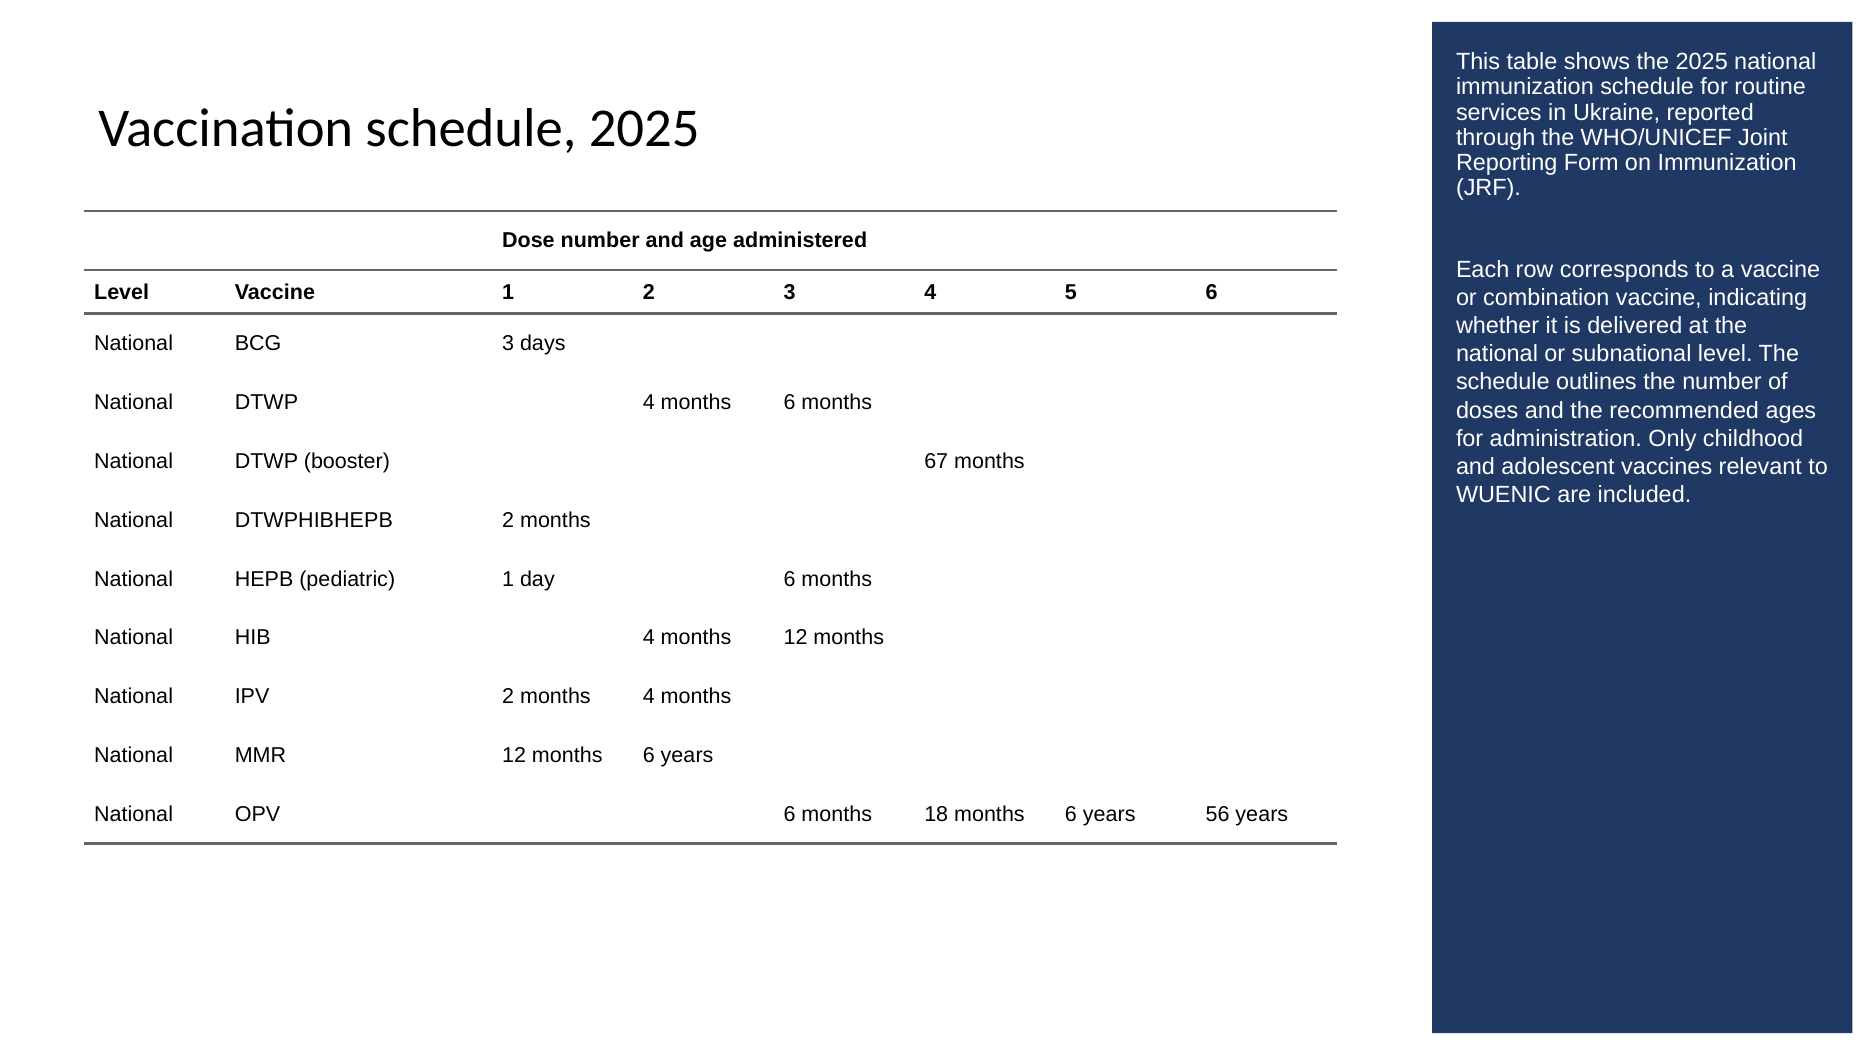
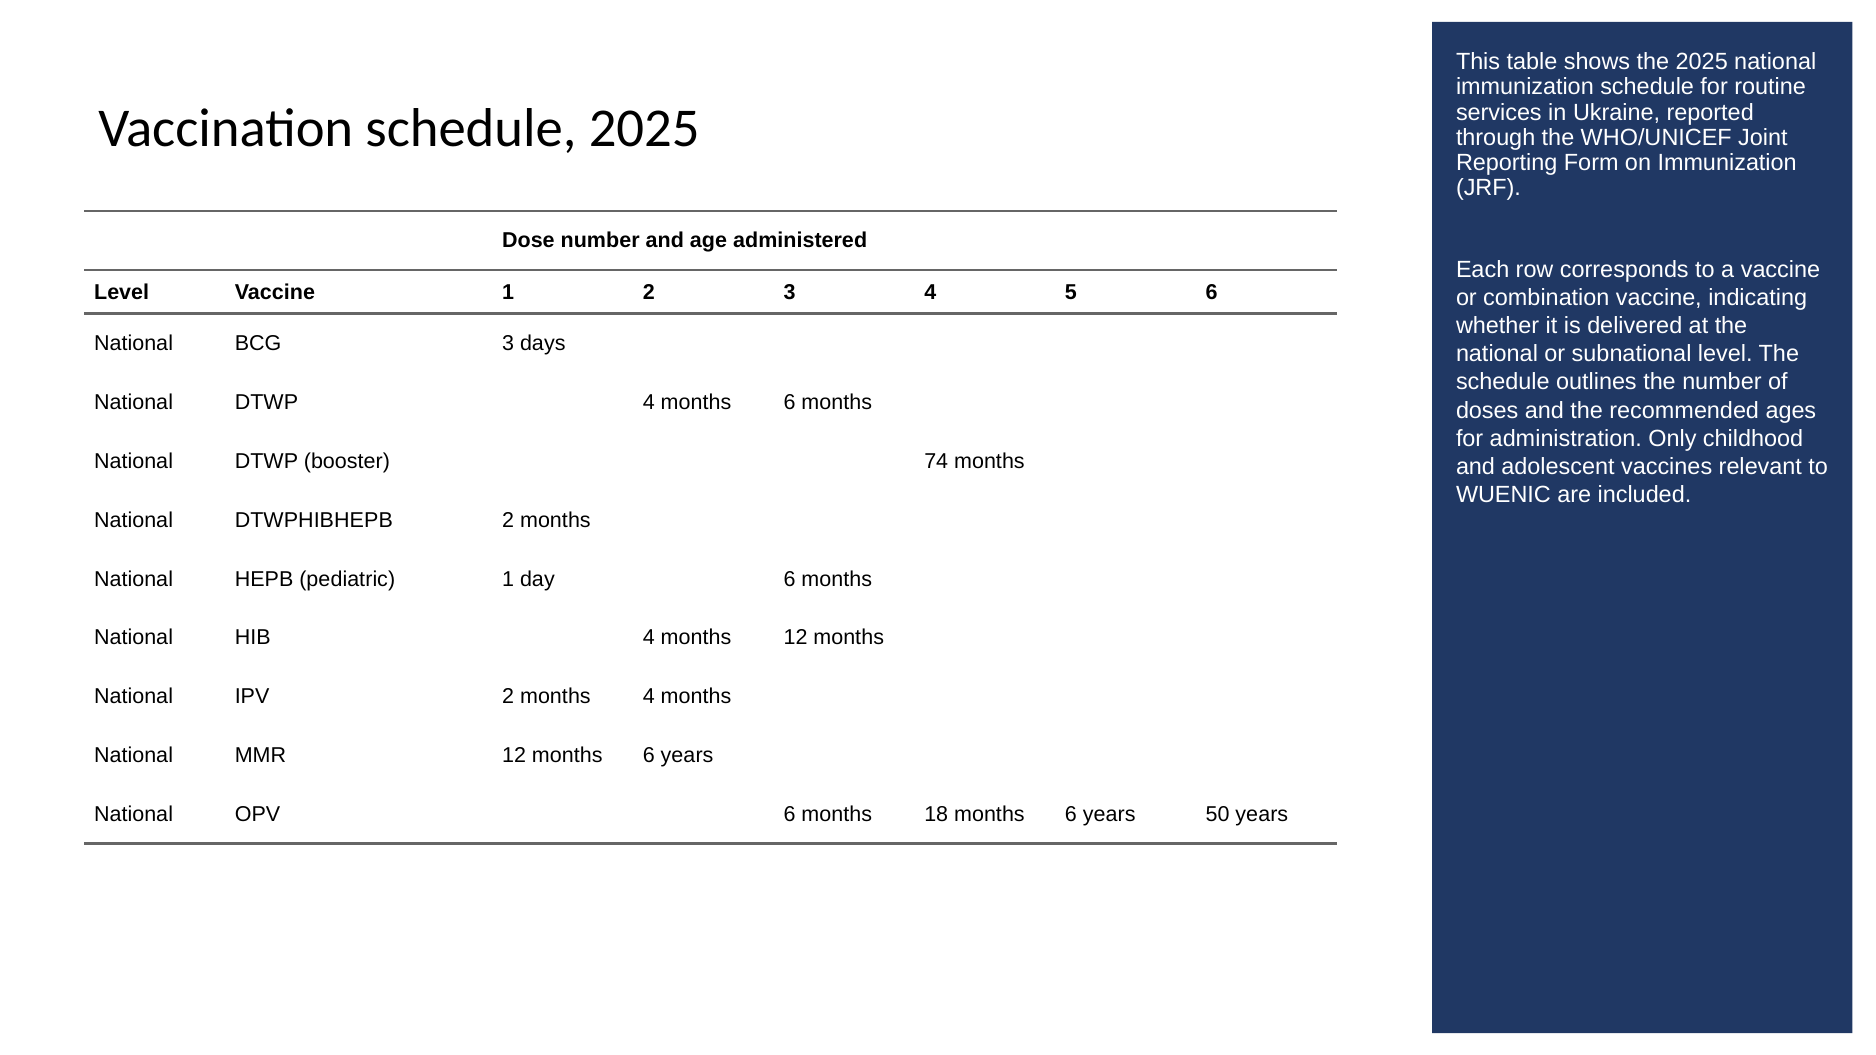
67: 67 -> 74 (936, 461)
56: 56 -> 50 (1218, 815)
